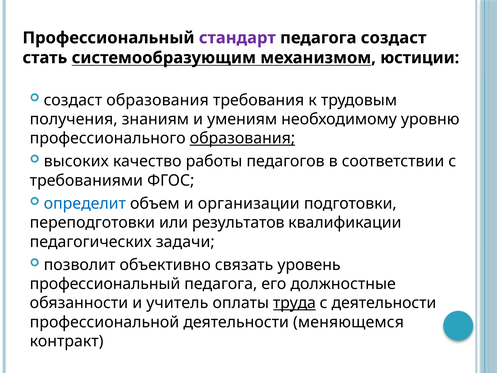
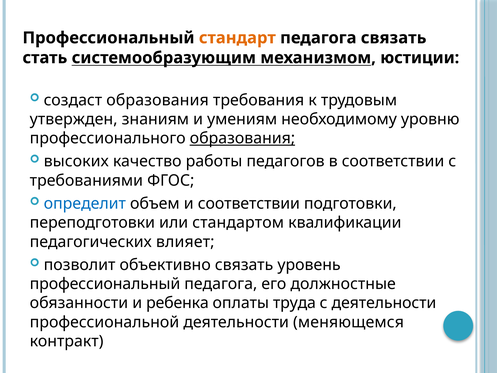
стандарт colour: purple -> orange (237, 38)
педагога создаст: создаст -> связать (394, 38)
получения: получения -> утвержден (74, 119)
и организации: организации -> соответствии (249, 204)
результатов: результатов -> стандартом (238, 223)
задачи: задачи -> влияет (185, 242)
учитель: учитель -> ребенка (177, 303)
труда underline: present -> none (294, 303)
